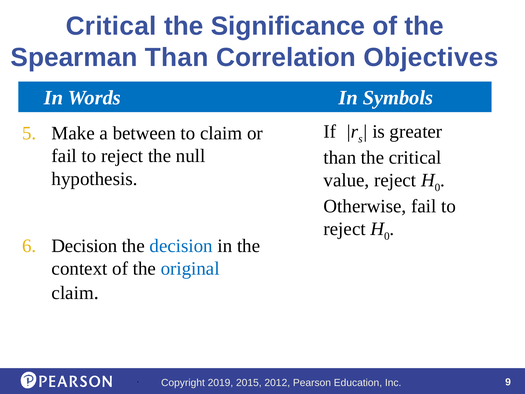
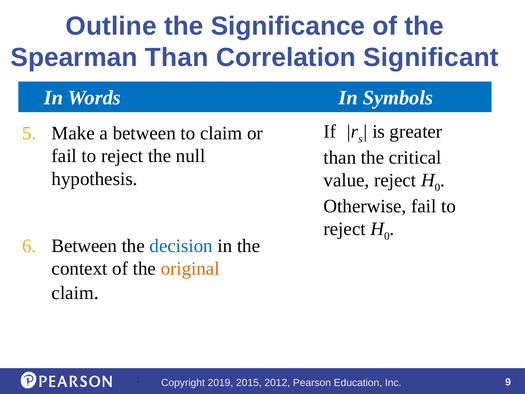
Critical: Critical -> Outline (111, 26)
Objectives: Objectives -> Significant (431, 58)
Decision: Decision -> Between (84, 246)
original colour: blue -> orange (190, 269)
